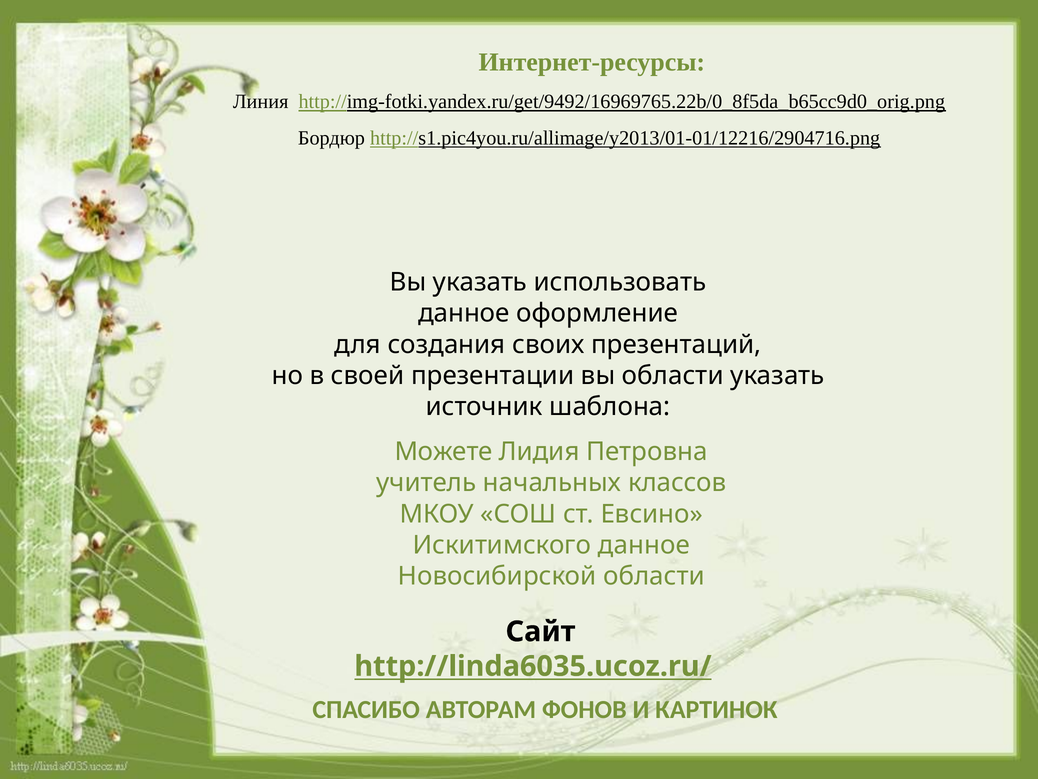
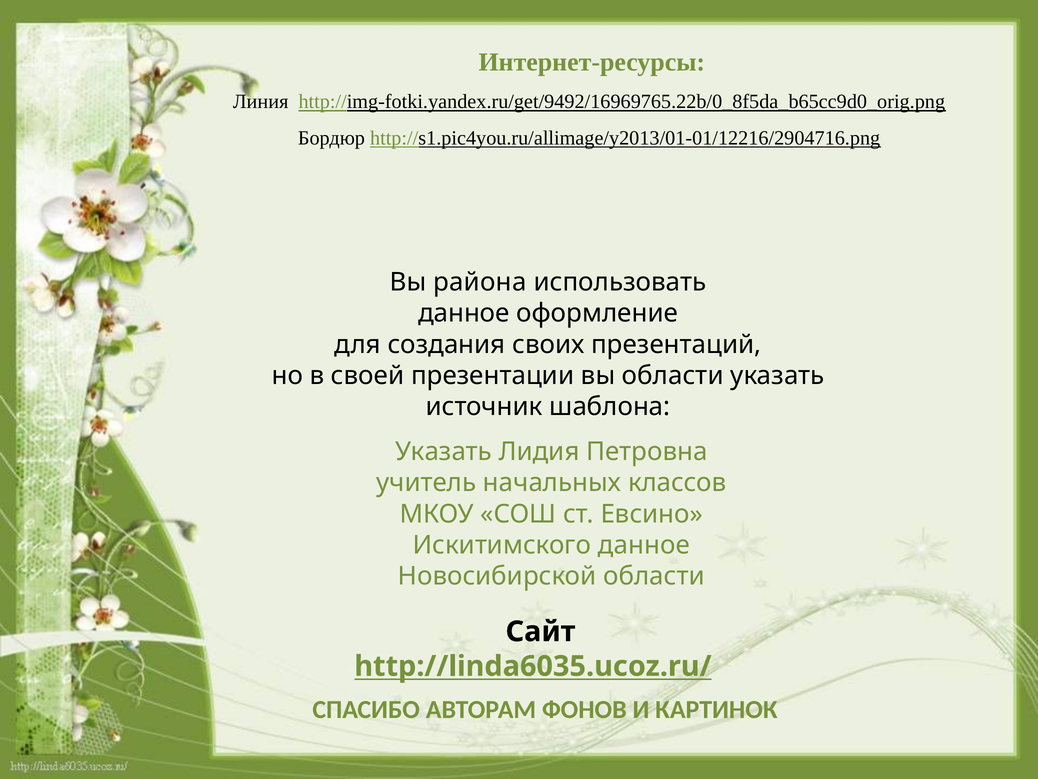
Вы указать: указать -> района (480, 282)
Можете: Можете -> Указать (444, 451)
